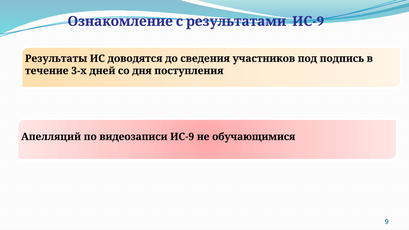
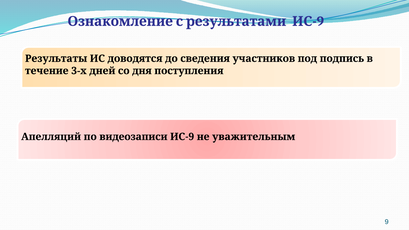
обучающимися: обучающимися -> уважительным (254, 137)
